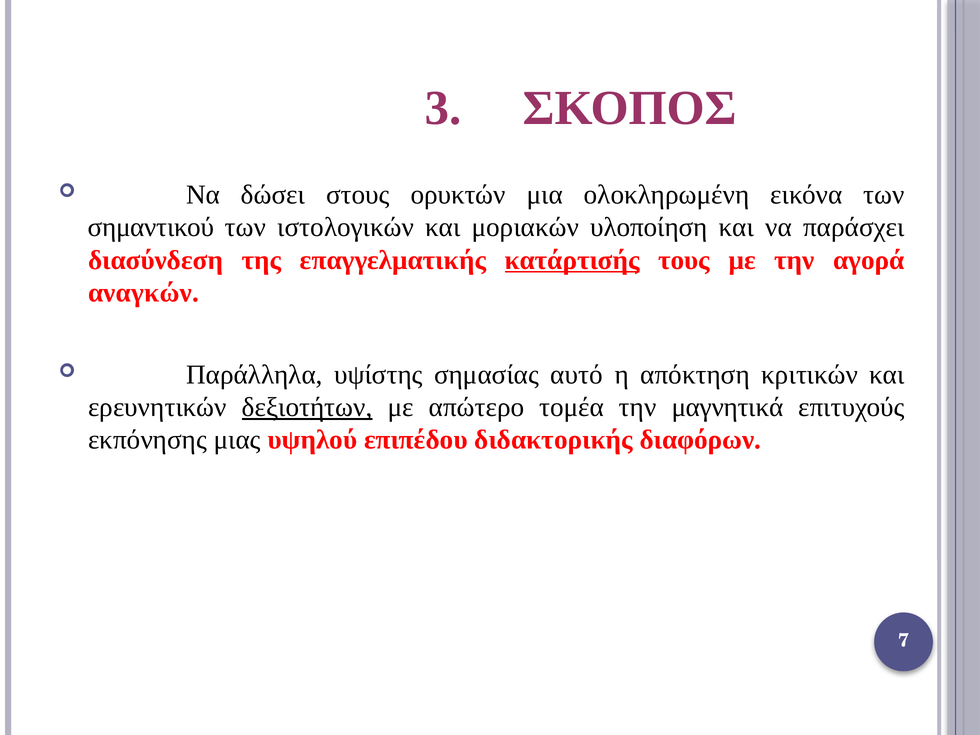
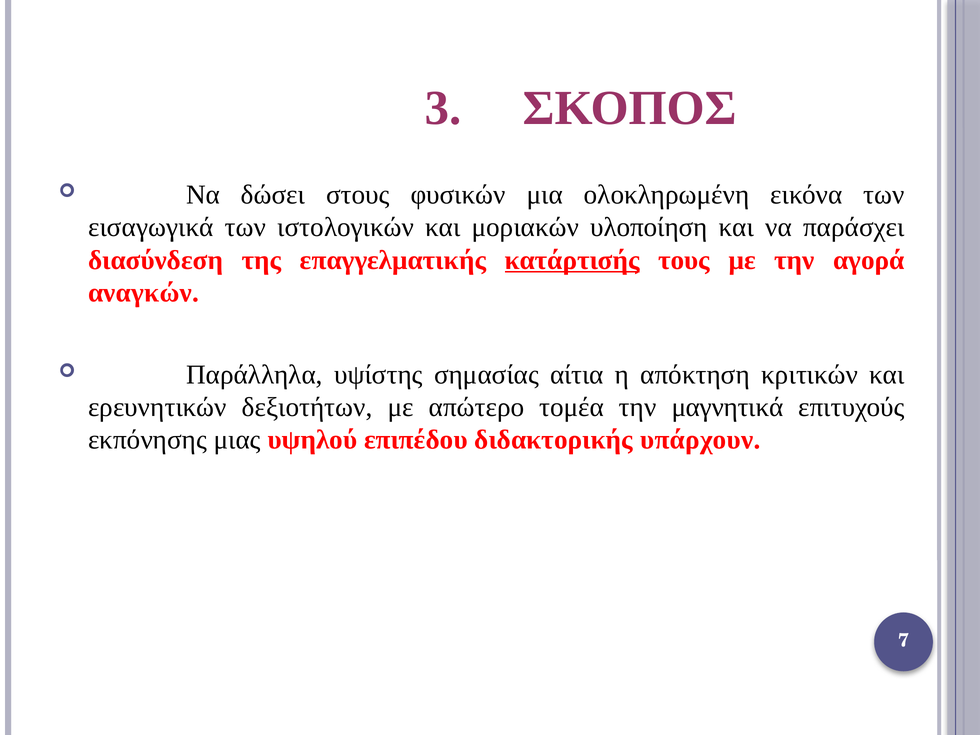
ορυκτών: ορυκτών -> φυσικών (458, 195)
σημαντικού: σημαντικού -> εισαγωγικά (151, 227)
αυτό: αυτό -> αίτια (577, 375)
δεξιοτήτων underline: present -> none (307, 407)
διαφόρων: διαφόρων -> υπάρχουν (700, 440)
